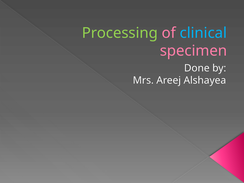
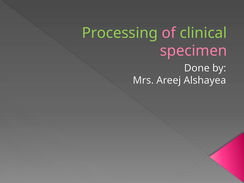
clinical colour: light blue -> light green (203, 33)
